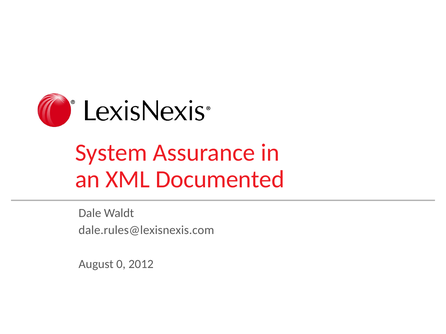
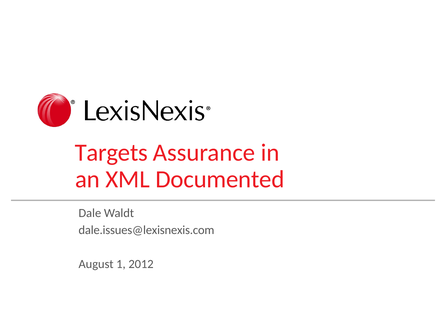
System: System -> Targets (111, 153)
dale.rules@lexisnexis.com: dale.rules@lexisnexis.com -> dale.issues@lexisnexis.com (146, 230)
0: 0 -> 1 (121, 265)
